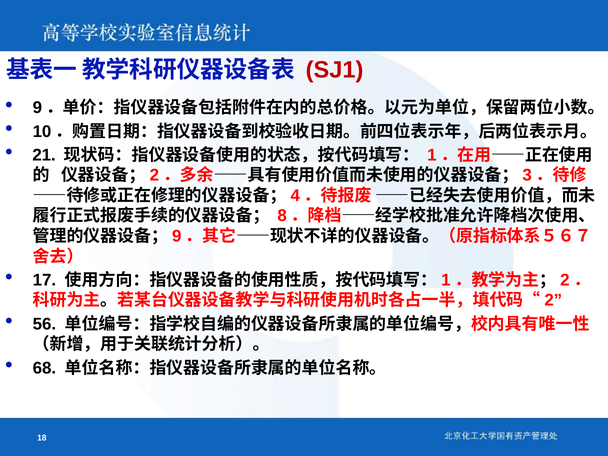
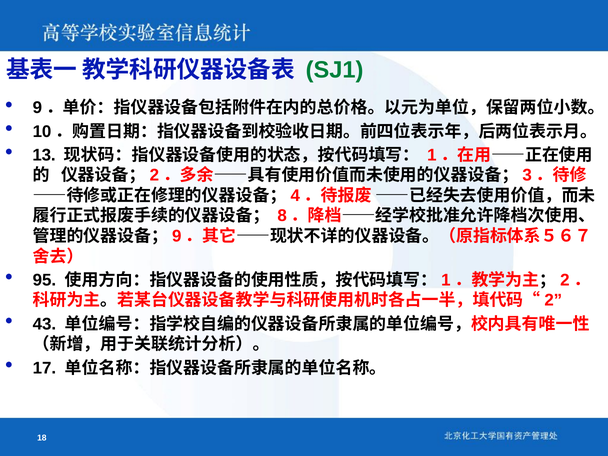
SJ1 colour: red -> green (335, 70)
21: 21 -> 13 (44, 155)
17: 17 -> 95 (44, 280)
56: 56 -> 43 (44, 324)
68: 68 -> 17 (44, 368)
